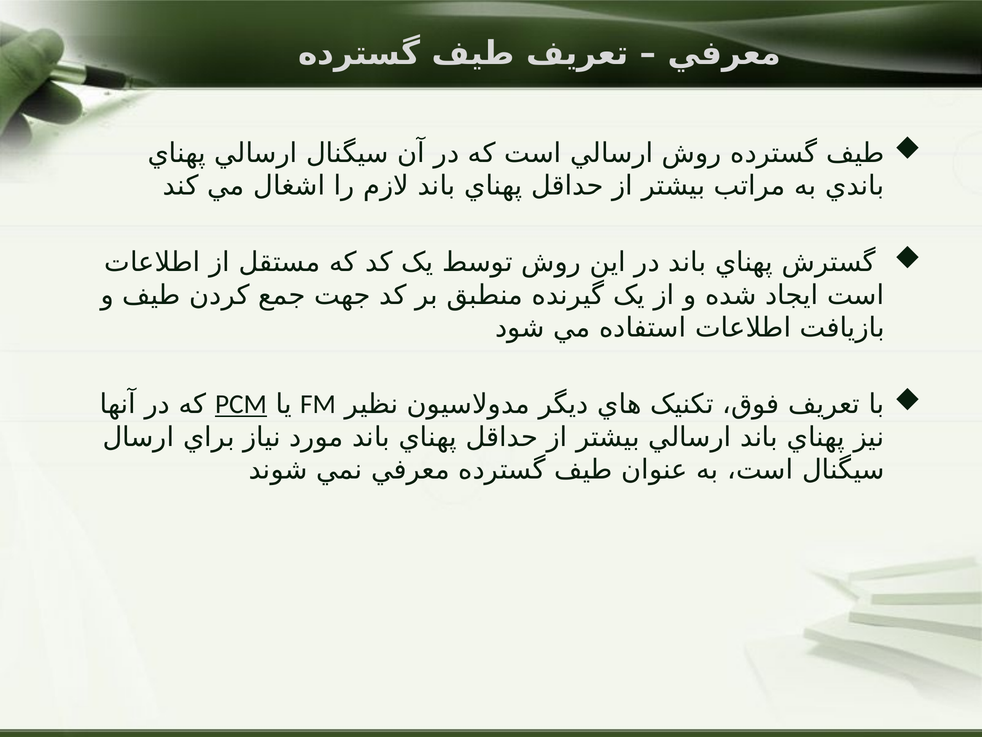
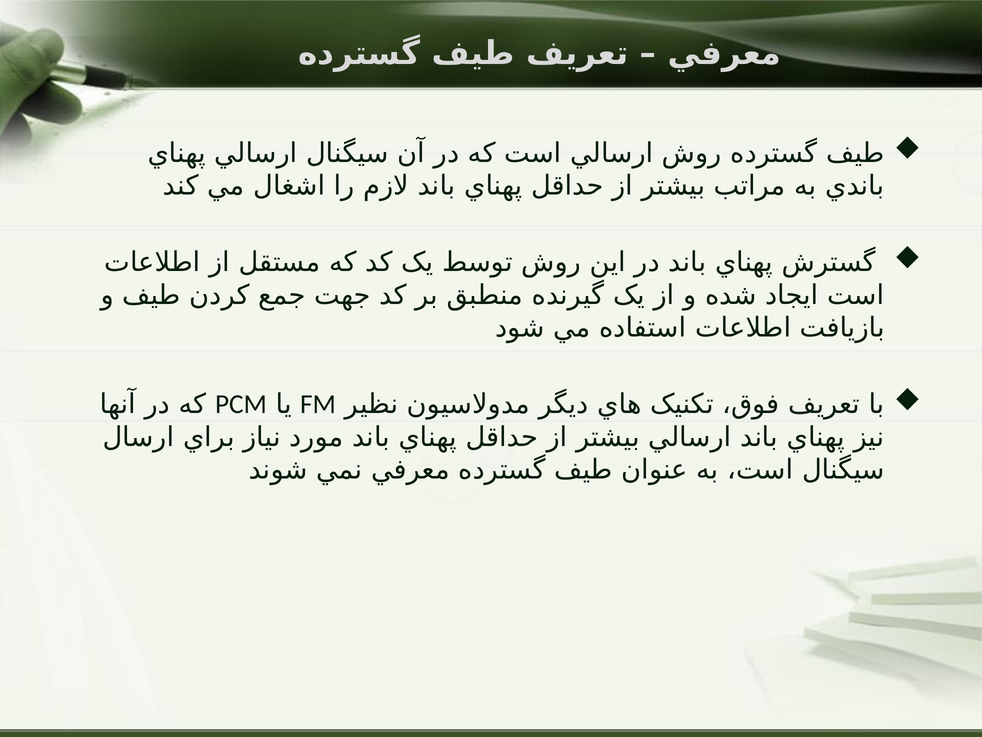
PCM underline: present -> none (241, 404)
